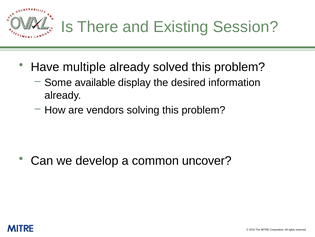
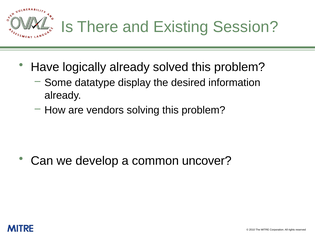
multiple: multiple -> logically (84, 67)
available: available -> datatype (95, 82)
